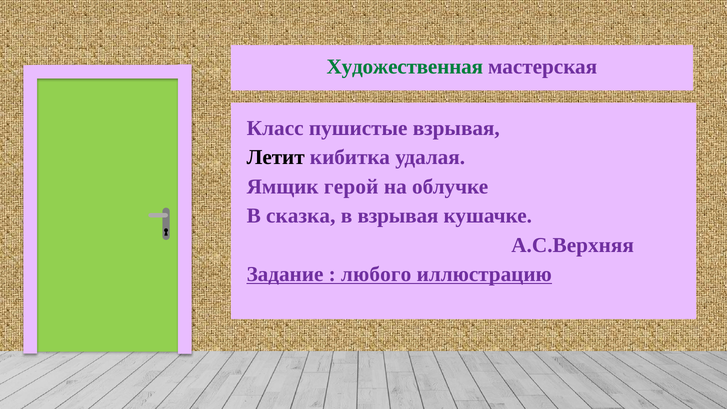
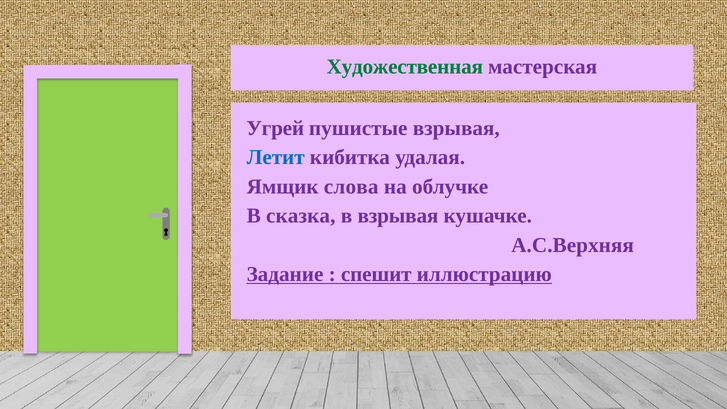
Класс: Класс -> Угрей (275, 128)
Летит colour: black -> blue (276, 157)
герой: герой -> слова (351, 187)
любого: любого -> спешит (376, 274)
